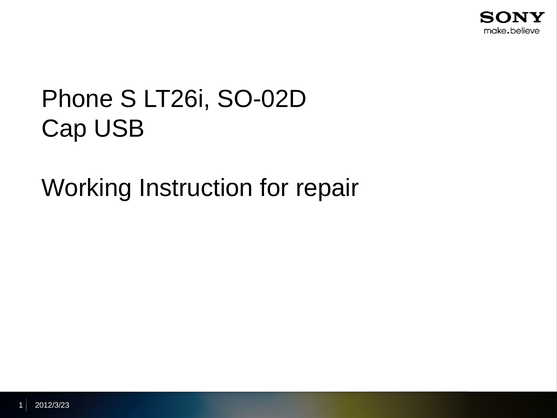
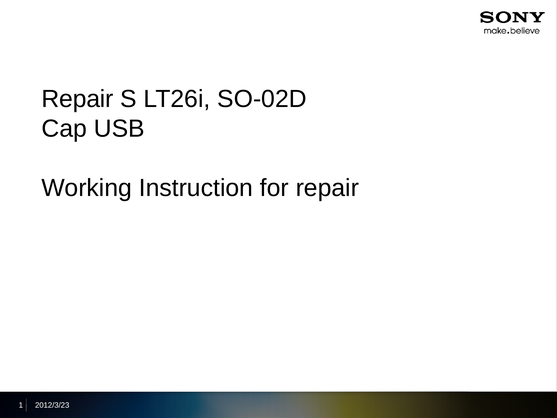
Phone: Phone -> Repair (78, 99)
